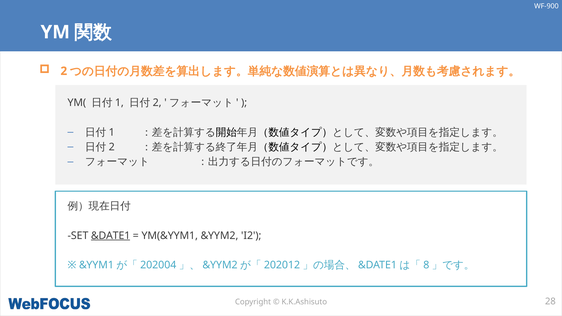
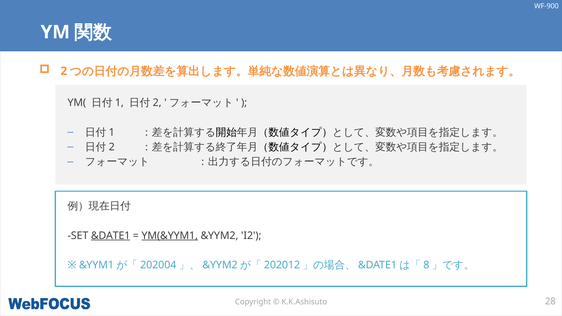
YM(&YYM1 underline: none -> present (170, 236)
